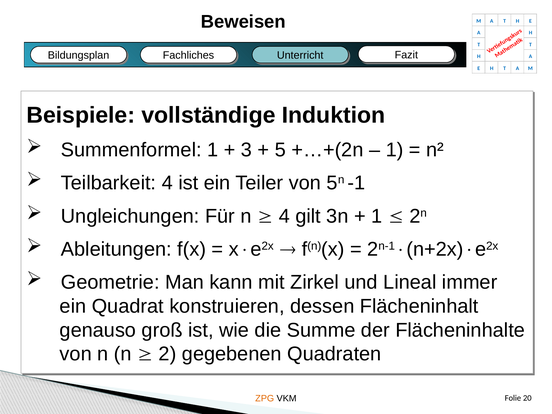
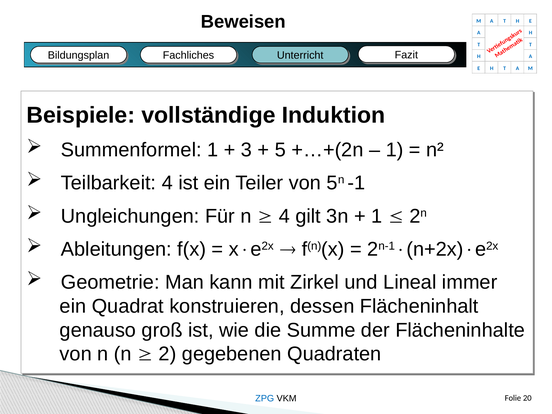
ZPG colour: orange -> blue (265, 398)
